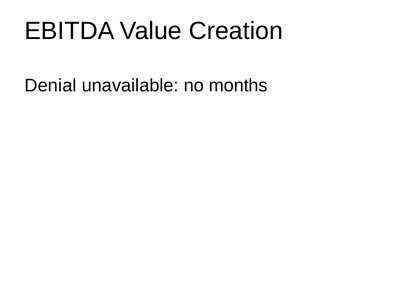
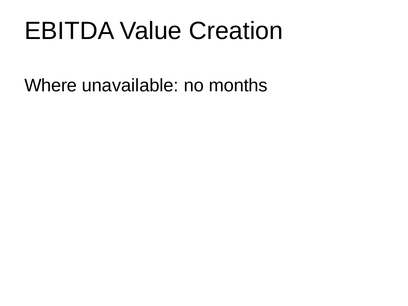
Denial: Denial -> Where (51, 86)
